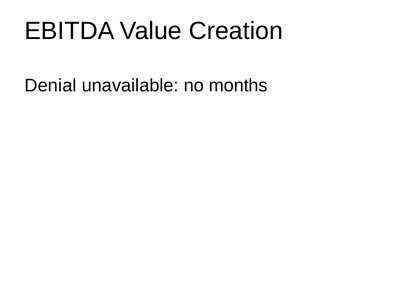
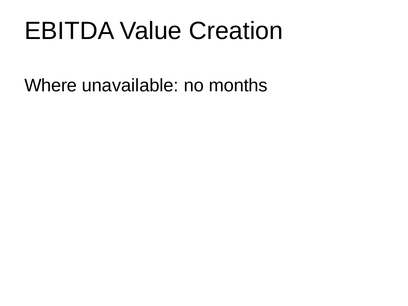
Denial: Denial -> Where (51, 86)
